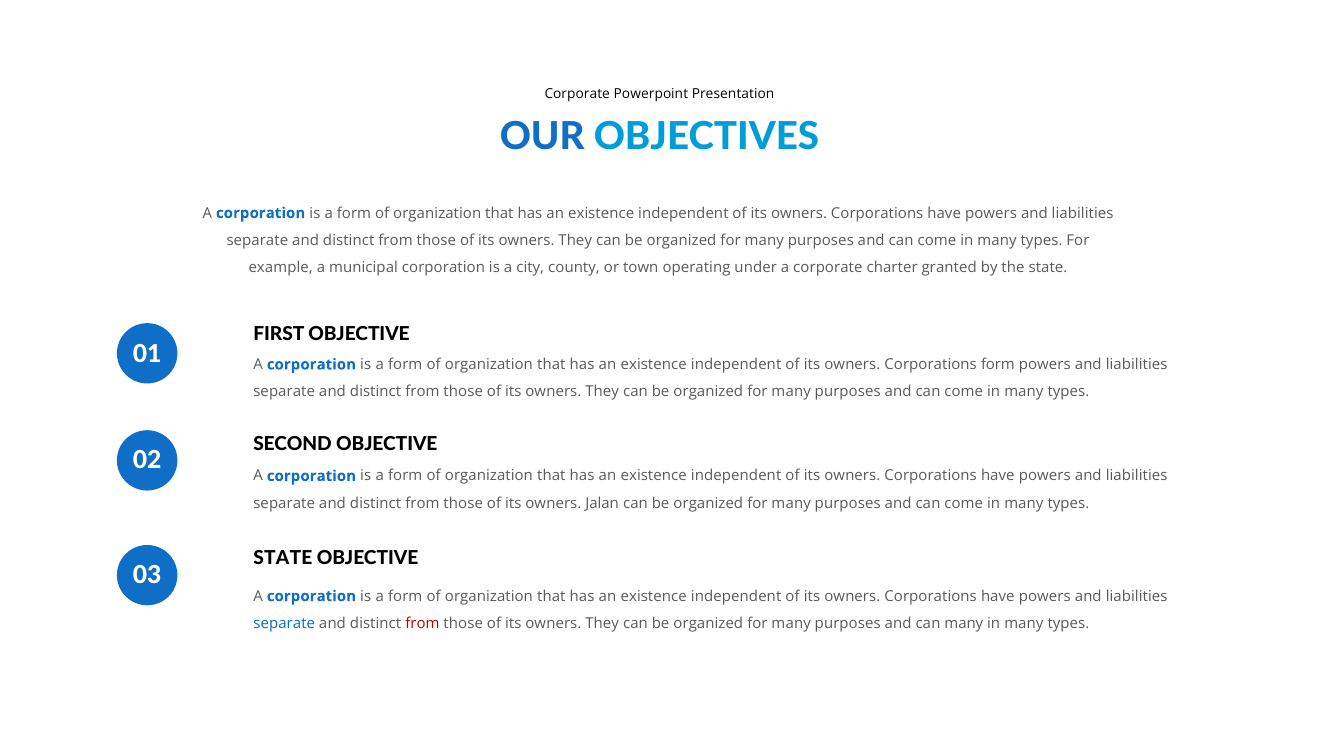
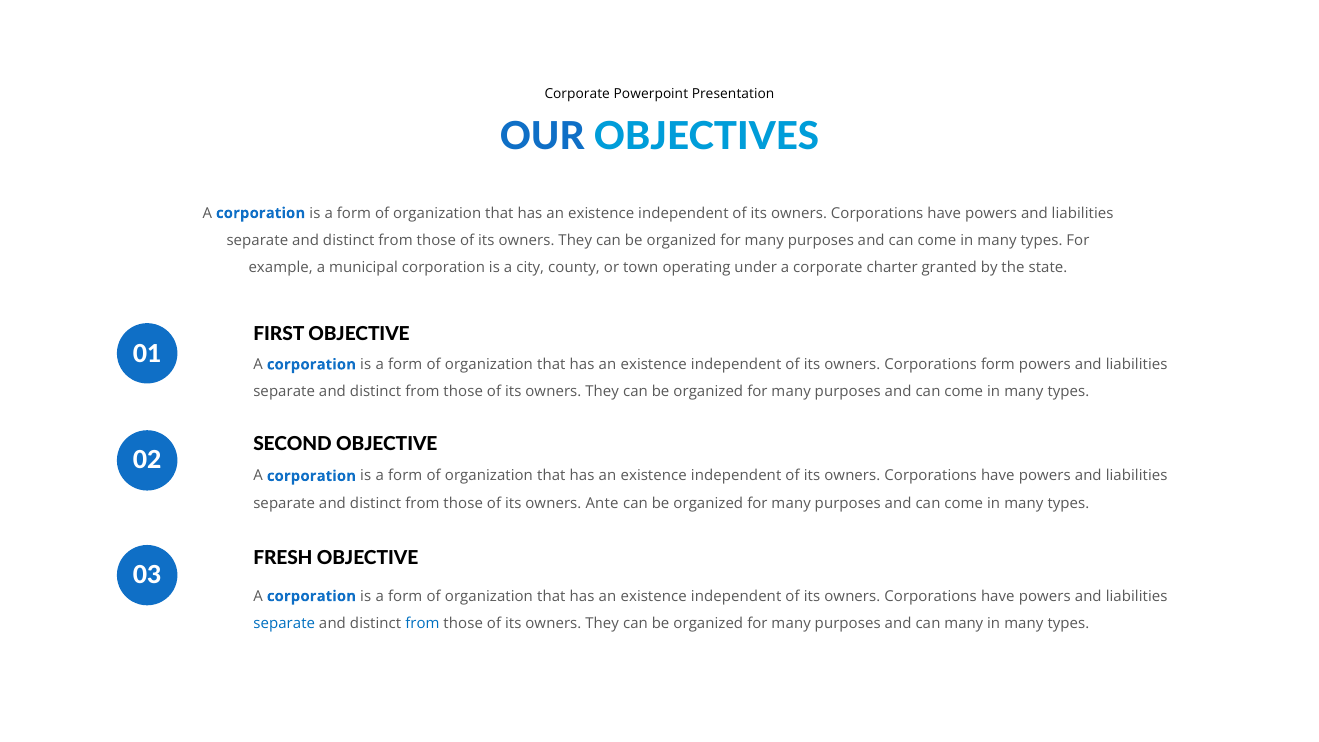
Jalan: Jalan -> Ante (602, 503)
STATE: STATE -> FRESH (283, 558)
from colour: red -> blue (422, 623)
